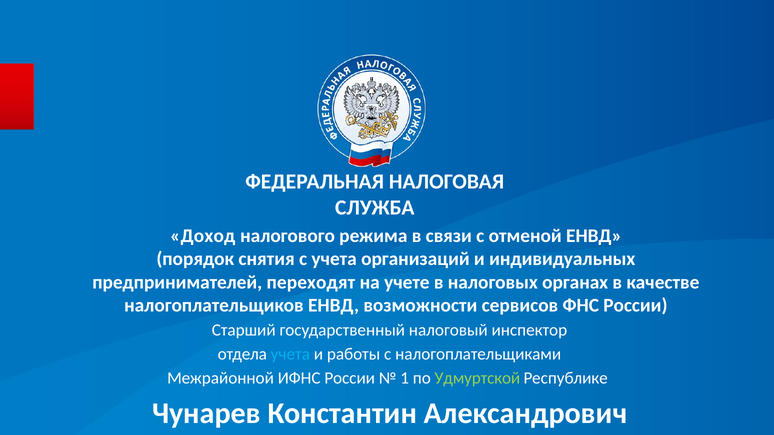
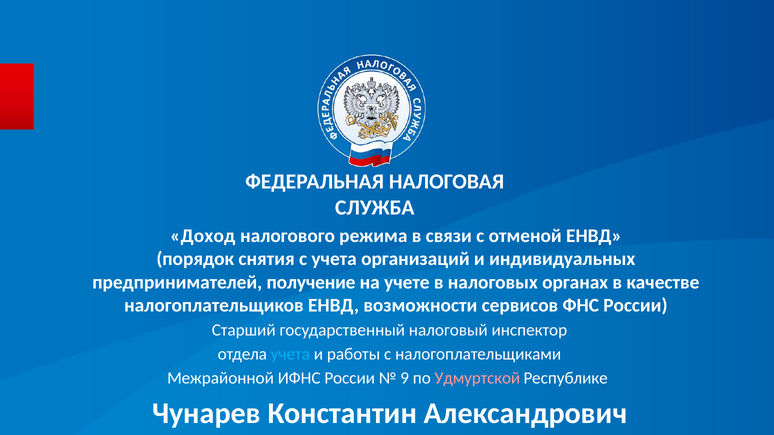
переходят: переходят -> получение (311, 282)
1: 1 -> 9 (405, 378)
Удмуртской colour: light green -> pink (477, 378)
